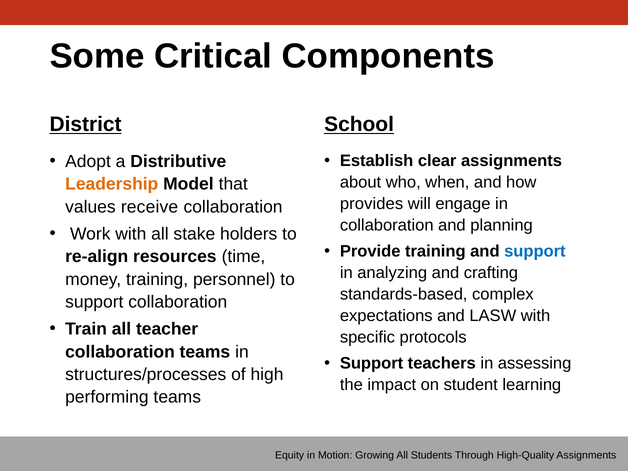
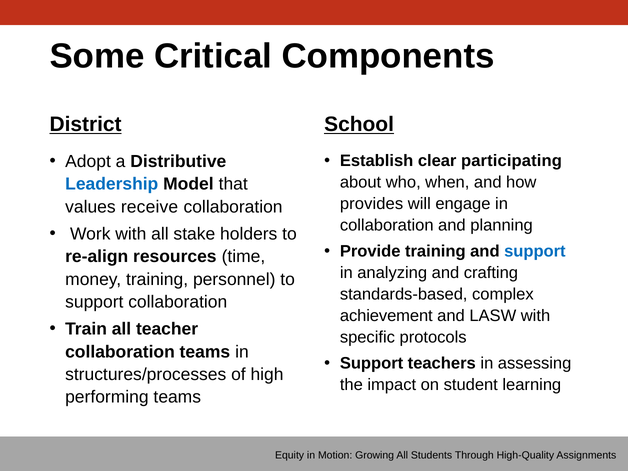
clear assignments: assignments -> participating (511, 161)
Leadership colour: orange -> blue (112, 184)
expectations: expectations -> achievement (386, 316)
